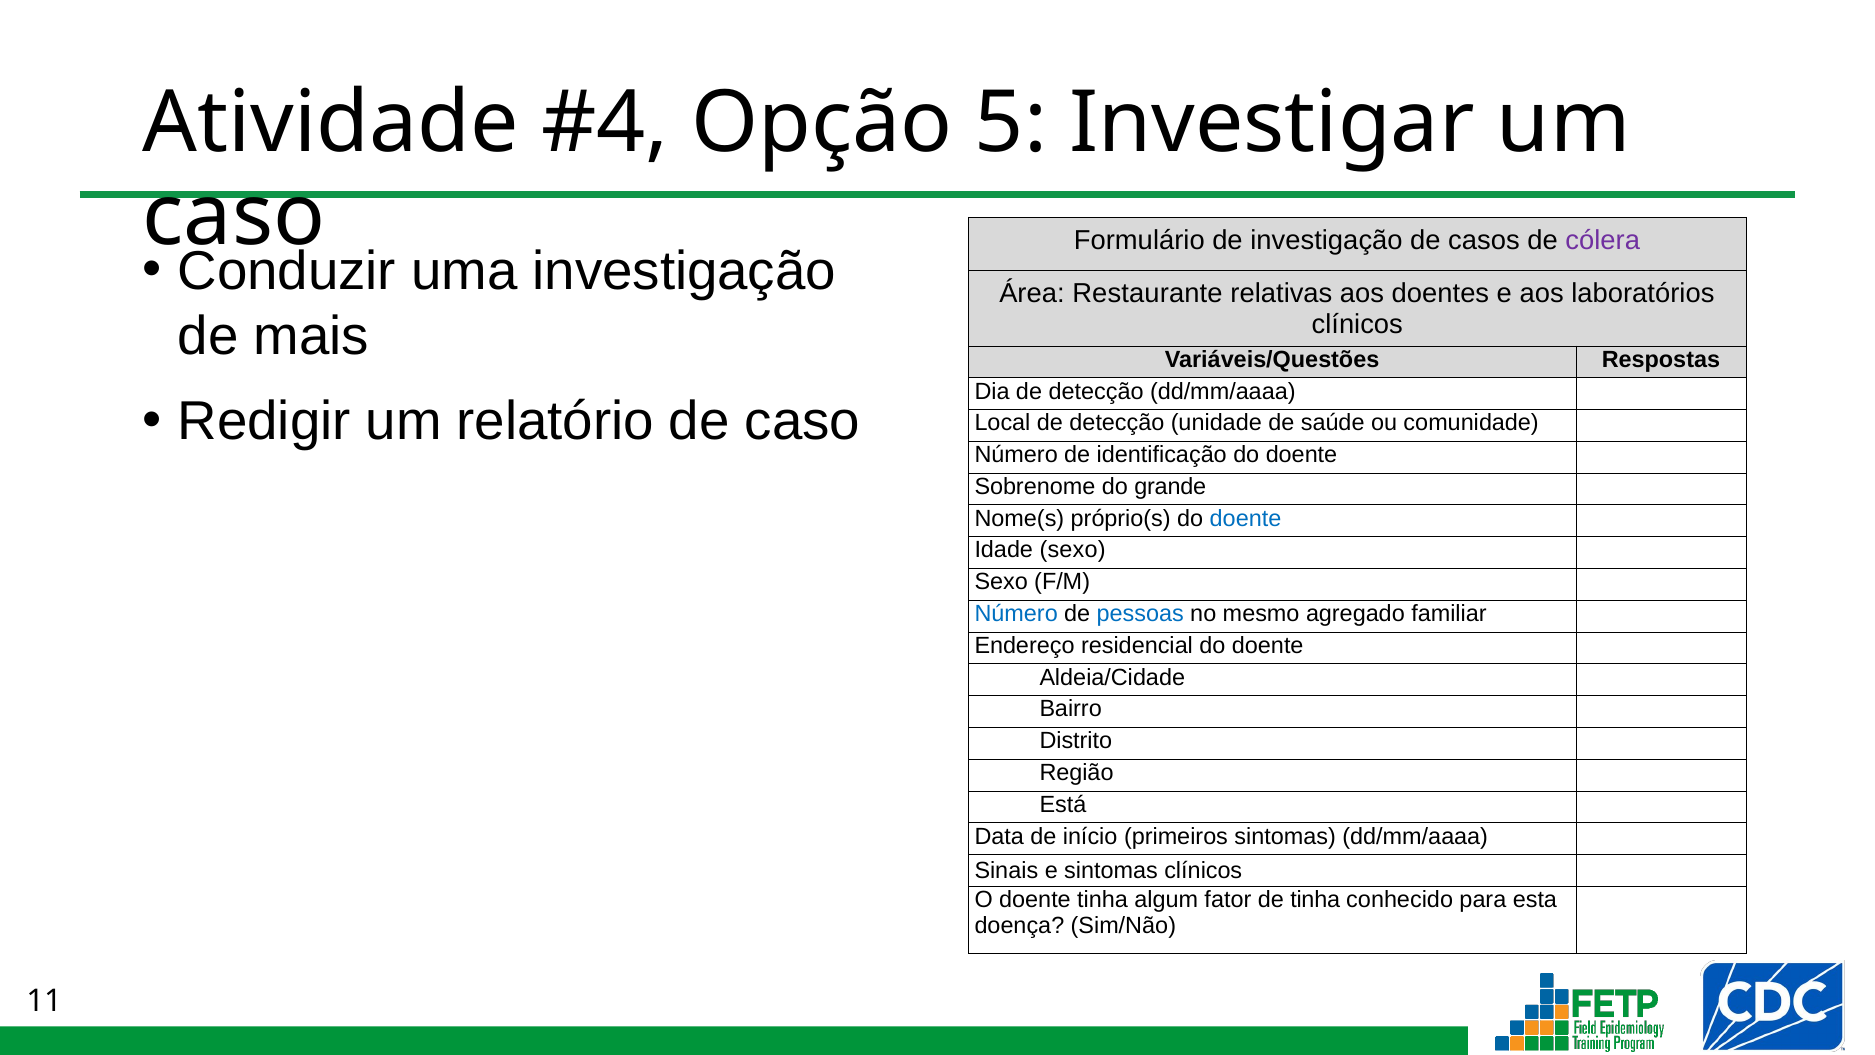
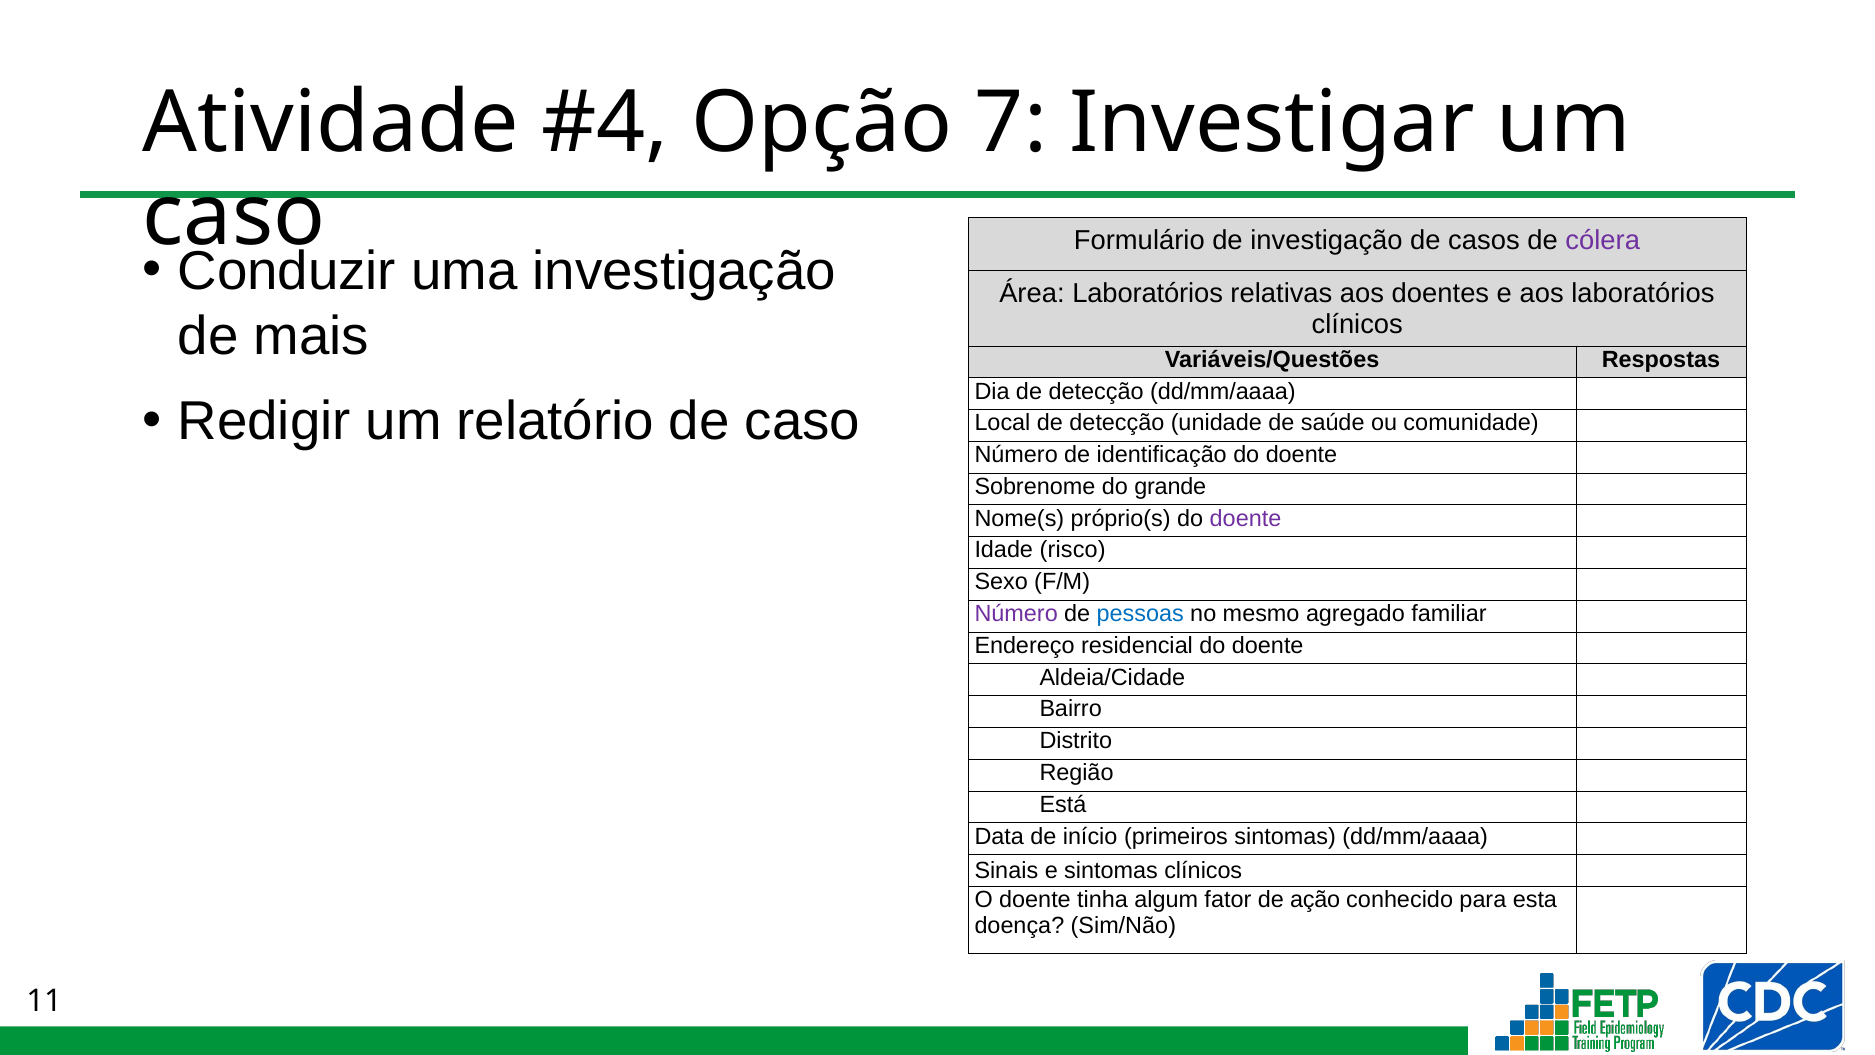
5: 5 -> 7 (1011, 123)
Área Restaurante: Restaurante -> Laboratórios (1148, 293)
doente colour: blue -> purple (1246, 518)
Idade sexo: sexo -> risco (1073, 550)
Número colour: blue -> purple (1016, 614)
de tinha: tinha -> ação (1315, 900)
